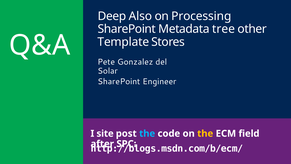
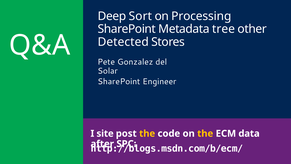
Also: Also -> Sort (140, 16)
Template: Template -> Detected (123, 42)
the colour: light blue -> yellow (147, 133)
field: field -> data (249, 133)
